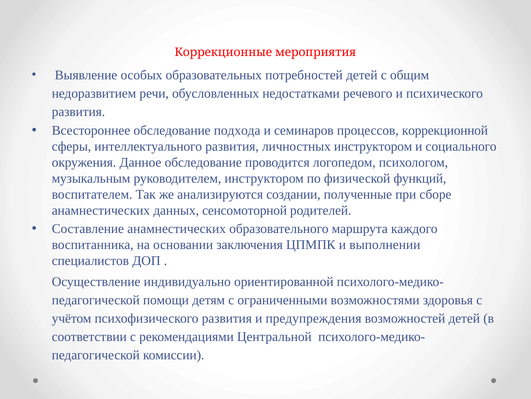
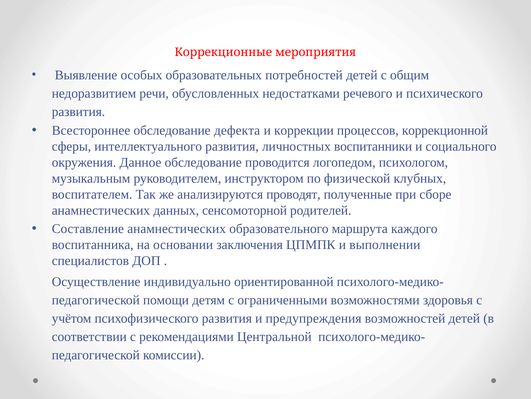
подхода: подхода -> дефекта (237, 130)
семинаров: семинаров -> коррекции (304, 130)
личностных инструктором: инструктором -> воспитанники (373, 146)
функций: функций -> клубных (420, 178)
создании: создании -> проводят (293, 194)
